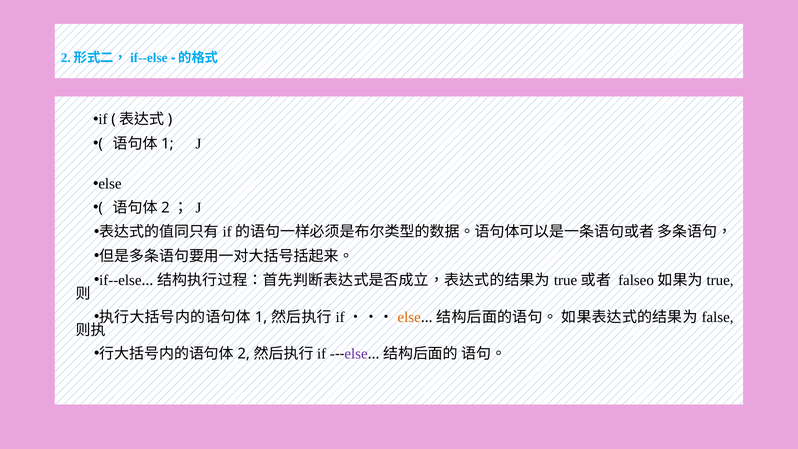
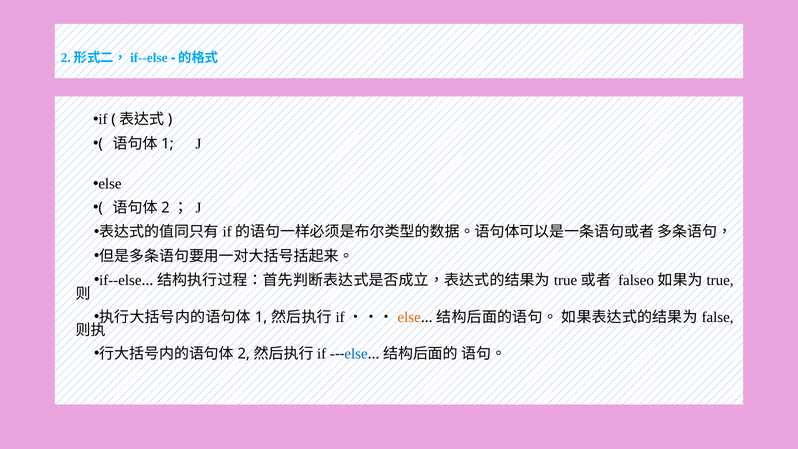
else colour: purple -> blue (356, 354)
